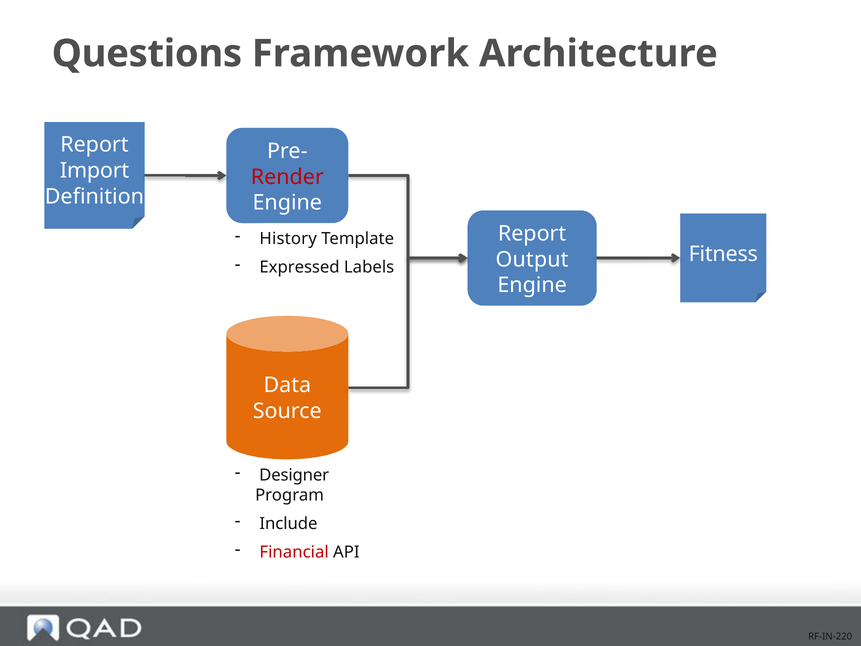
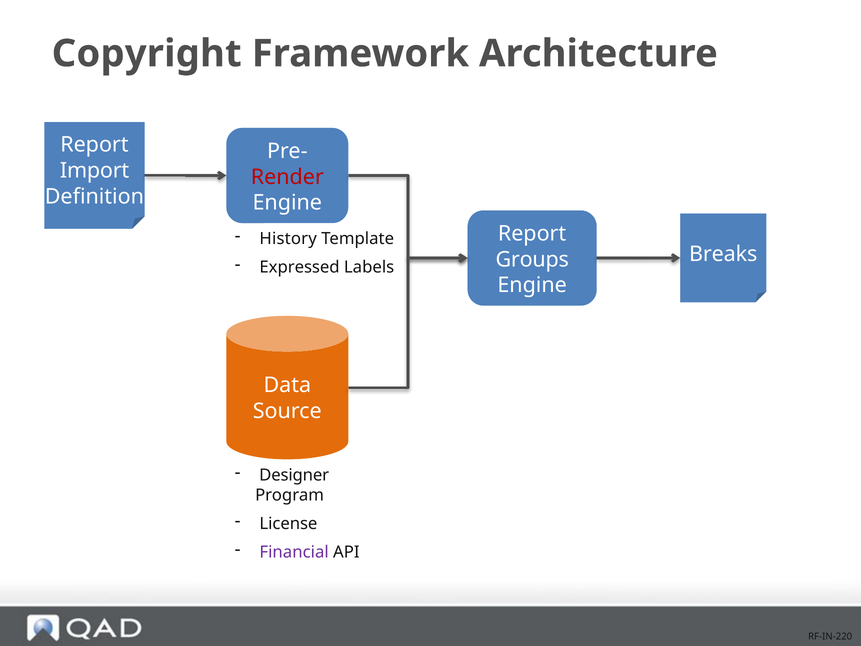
Questions: Questions -> Copyright (147, 54)
Fitness: Fitness -> Breaks (723, 254)
Output: Output -> Groups (532, 259)
Include: Include -> License (288, 524)
Financial colour: red -> purple (294, 552)
